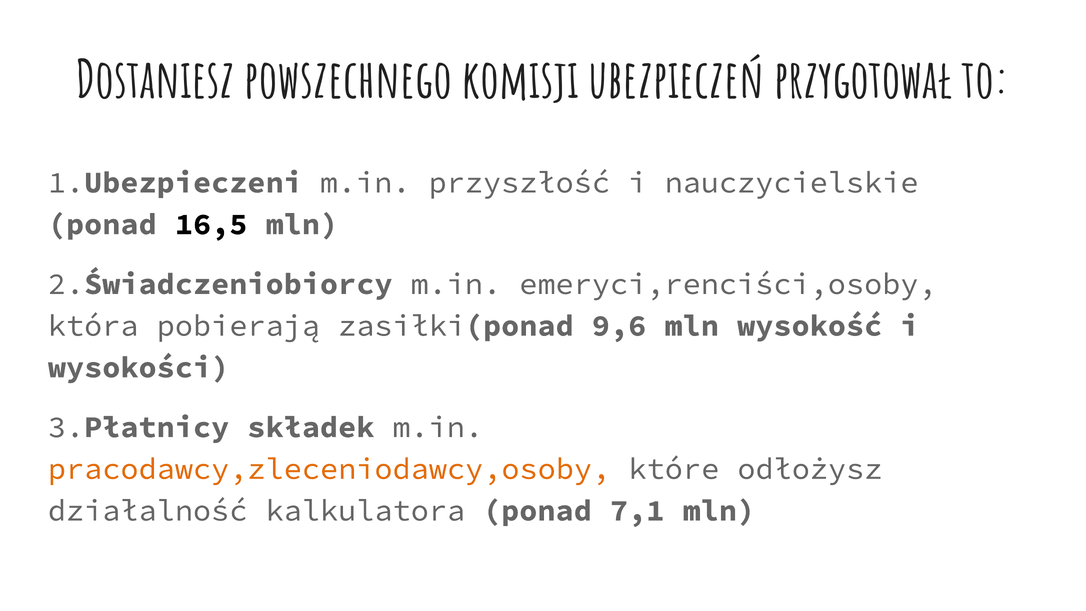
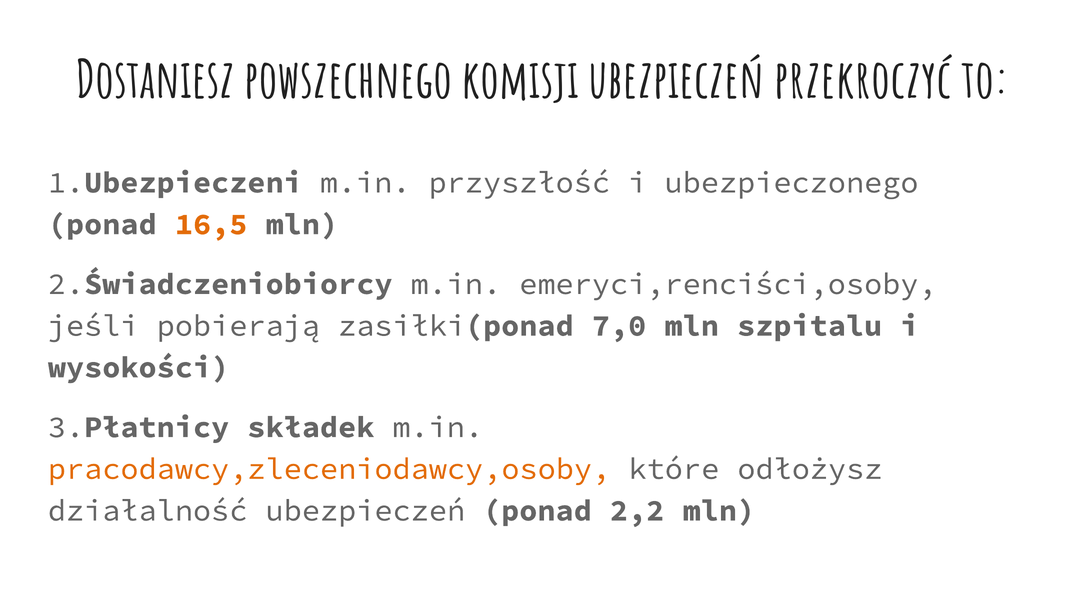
przygotował: przygotował -> przekroczyć (863, 81)
nauczycielskie: nauczycielskie -> ubezpieczonego (792, 182)
16,5 colour: black -> orange (211, 224)
która: która -> jeśli (93, 326)
9,6: 9,6 -> 7,0 (619, 326)
wysokość: wysokość -> szpitalu (810, 326)
działalność kalkulatora: kalkulatora -> ubezpieczeń (365, 510)
7,1: 7,1 -> 2,2 (637, 510)
